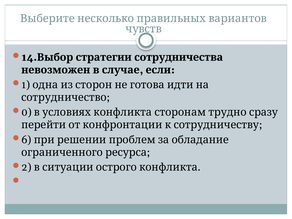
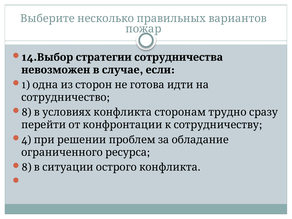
чувств: чувств -> пожар (144, 29)
0: 0 -> 8 (26, 112)
6: 6 -> 4 (26, 140)
2: 2 -> 8 (26, 167)
